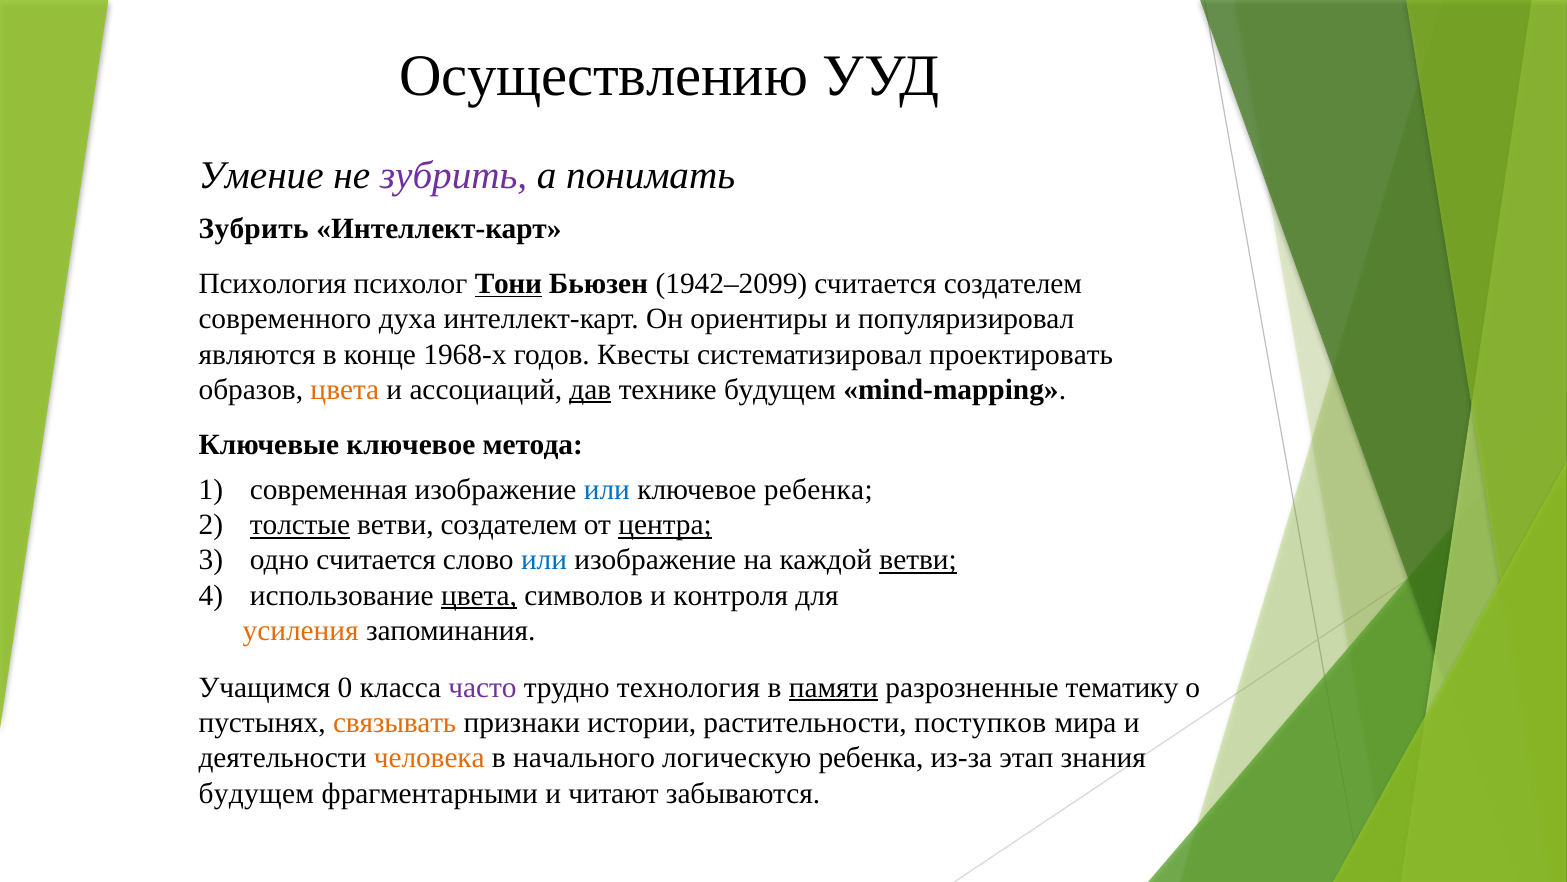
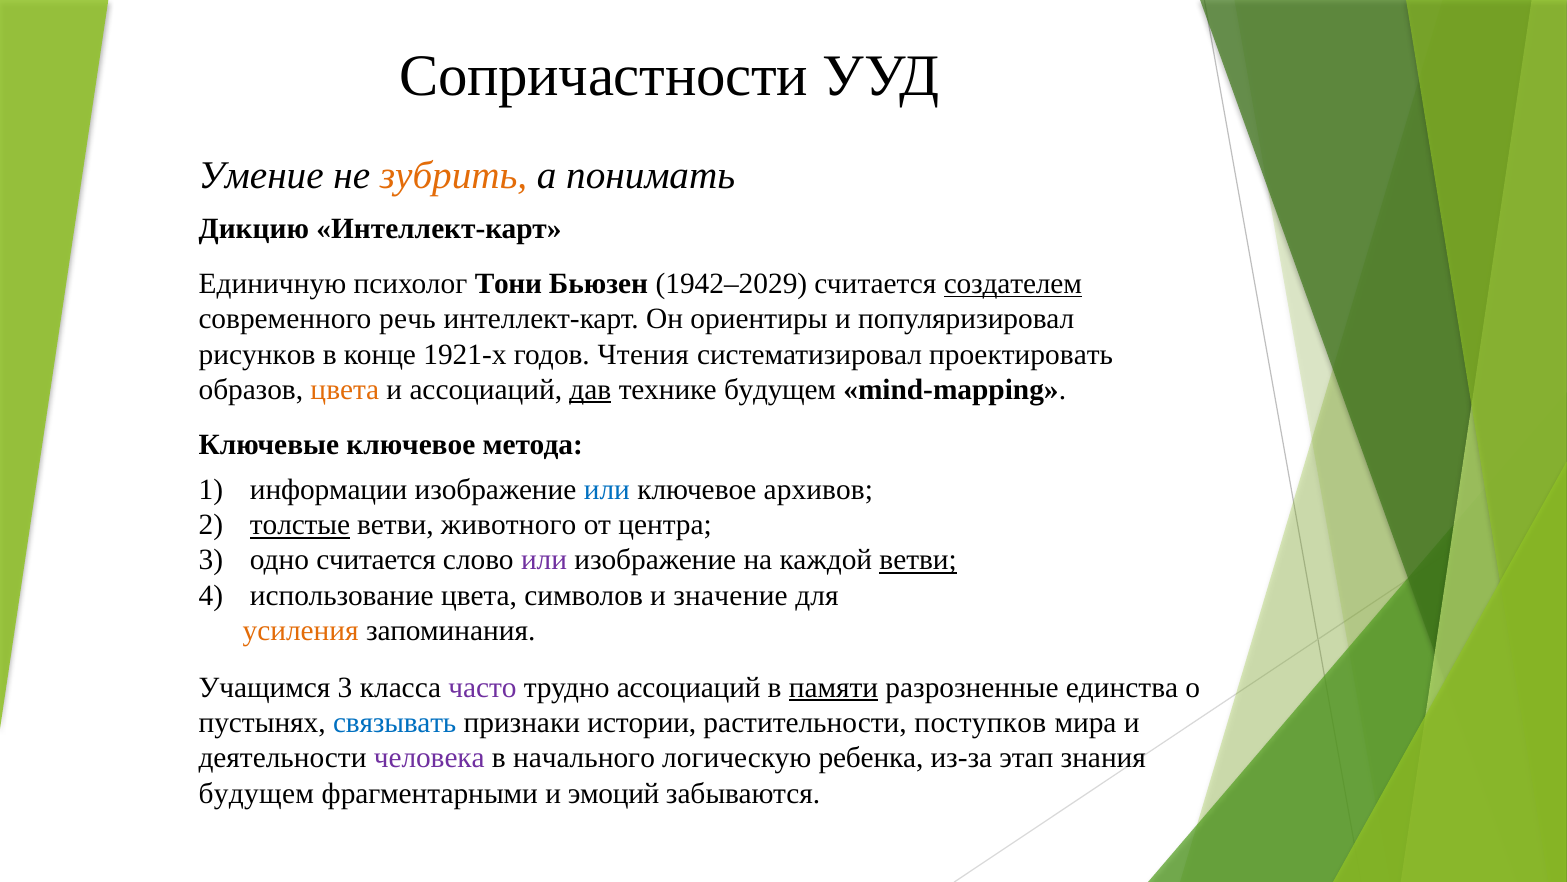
Осуществлению: Осуществлению -> Сопричастности (604, 76)
зубрить colour: purple -> orange (454, 175)
Зубрить: Зубрить -> Дикцию (254, 229)
Психология: Психология -> Единичную (272, 284)
Тони underline: present -> none (508, 284)
1942–2099: 1942–2099 -> 1942–2029 (731, 284)
создателем underline: none -> present (1013, 284)
духа: духа -> речь (407, 319)
являются: являются -> рисунков (257, 354)
1968-х: 1968-х -> 1921-х (465, 354)
Квесты: Квесты -> Чтения (643, 354)
современная: современная -> информации (329, 489)
ключевое ребенка: ребенка -> архивов (818, 489)
ветви создателем: создателем -> животного (509, 525)
центра underline: present -> none (665, 525)
или colour: blue -> purple (544, 560)
цвета underline: present -> none (479, 595)
контроля: контроля -> значение (731, 595)
Учащимся 0: 0 -> 3 (345, 687)
трудно технология: технология -> ассоциаций (689, 687)
тематику: тематику -> единства (1122, 687)
связывать colour: orange -> blue (395, 722)
человека colour: orange -> purple (429, 758)
читают: читают -> эмоций (614, 793)
